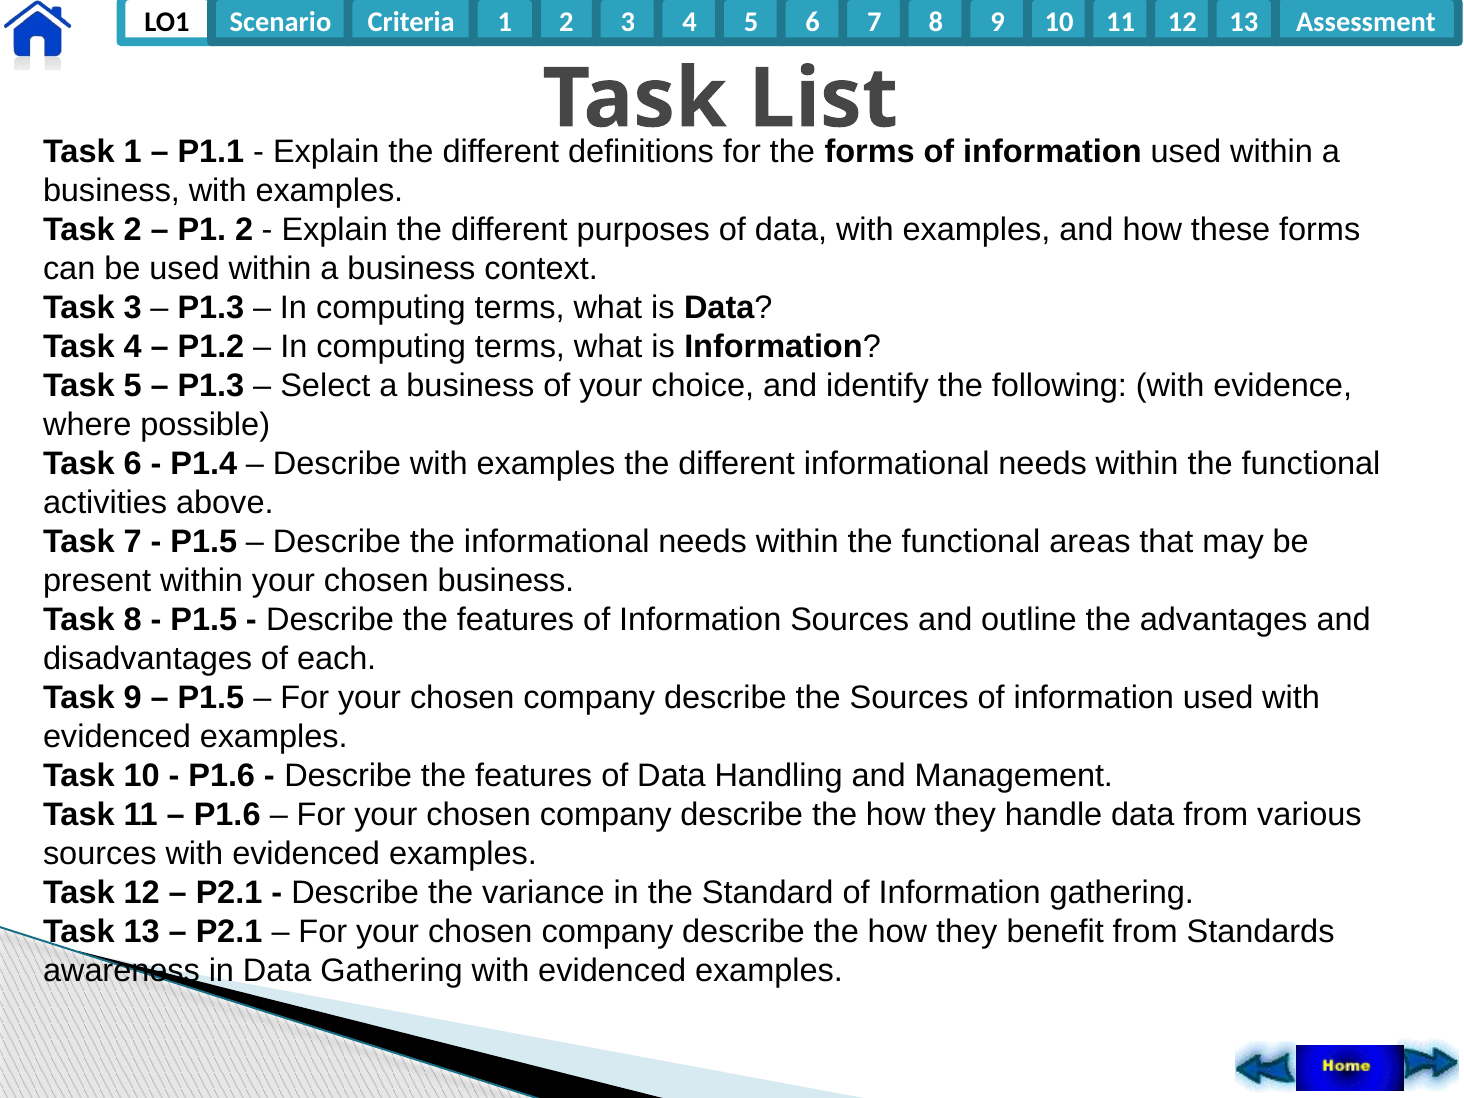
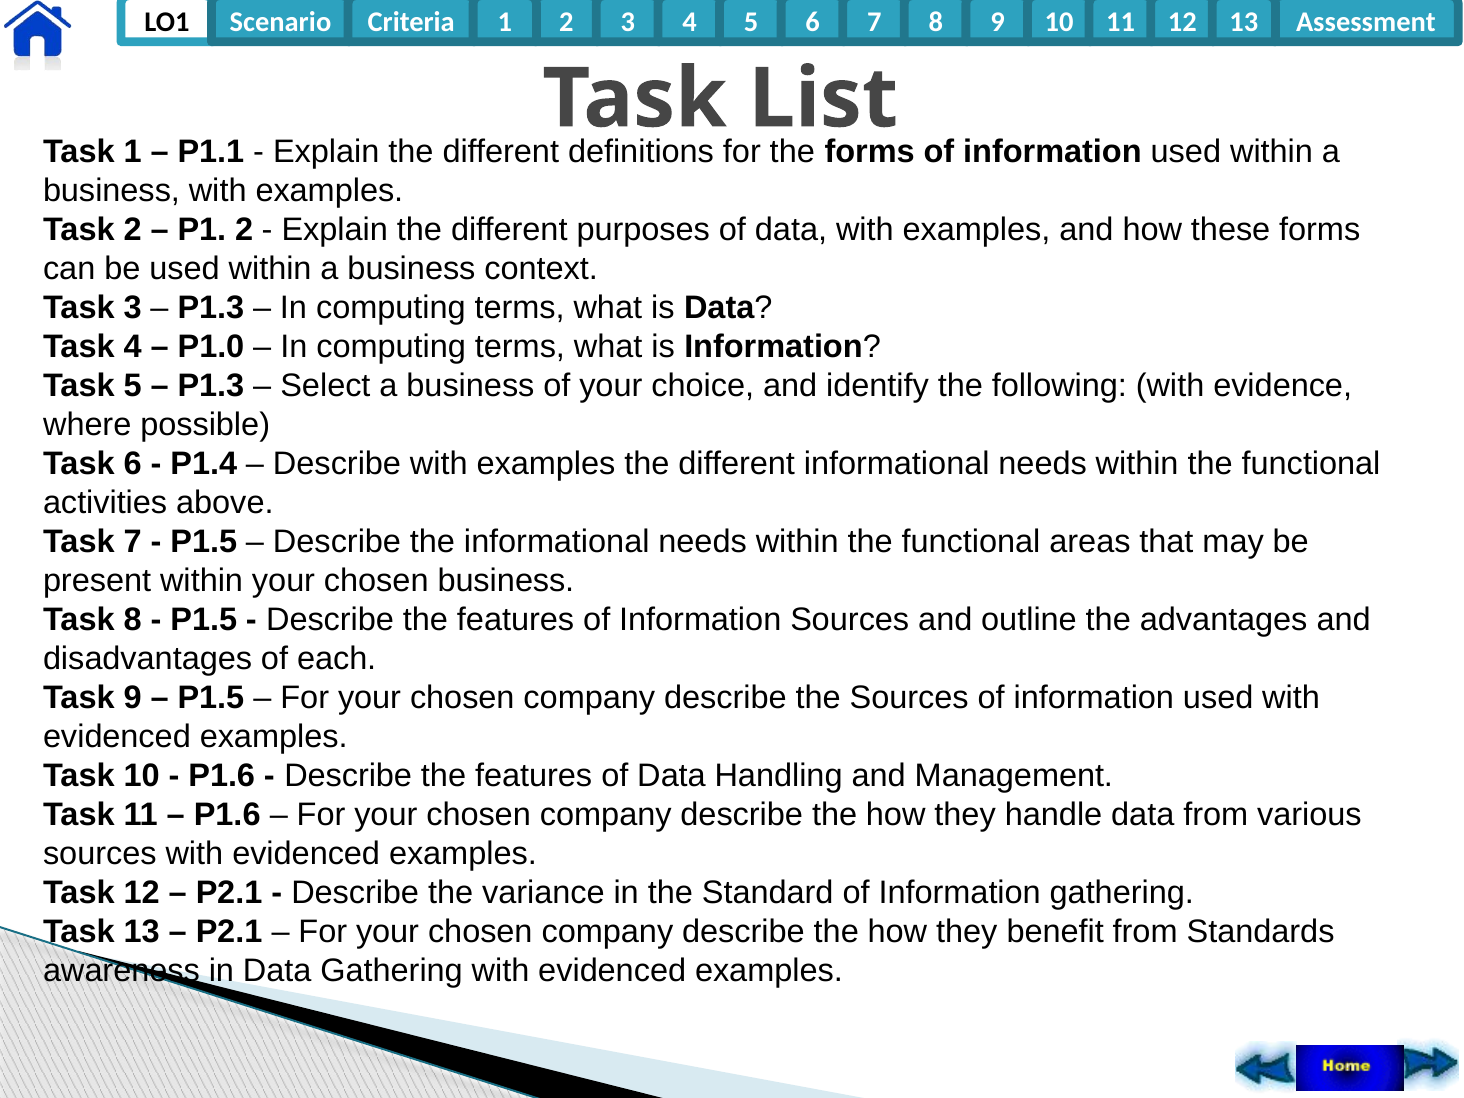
P1.2: P1.2 -> P1.0 (211, 347)
